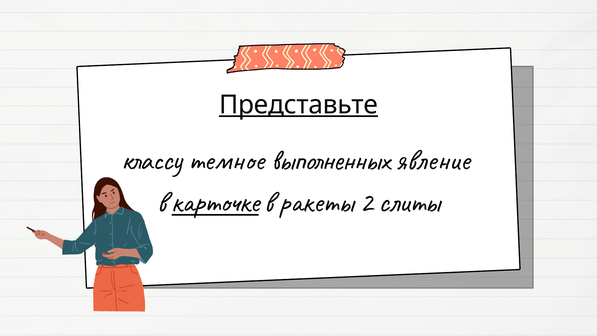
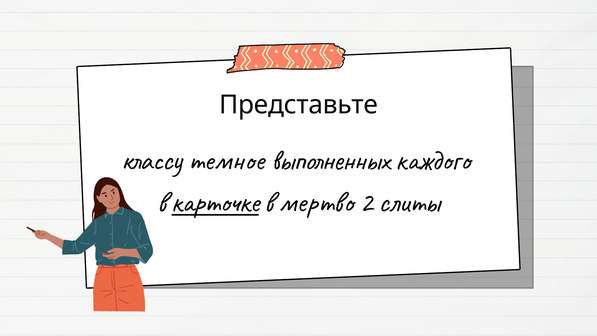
Представьте underline: present -> none (299, 105)
явление: явление -> каждого (433, 160)
ракеты: ракеты -> мертво (316, 202)
